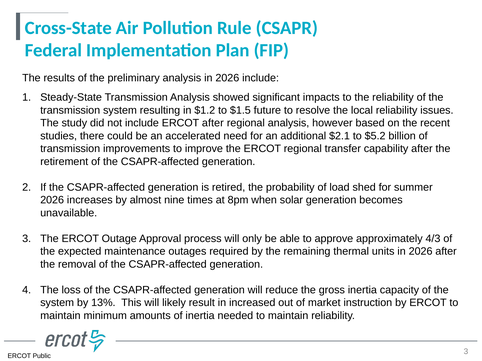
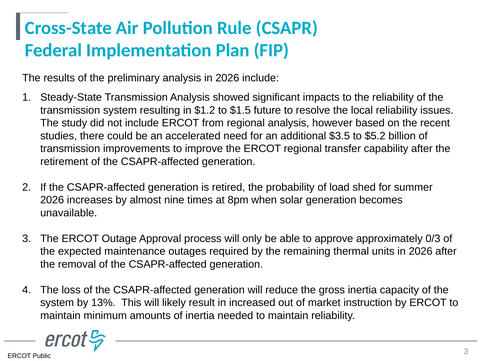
ERCOT after: after -> from (213, 123)
$2.1: $2.1 -> $3.5 (339, 136)
4/3: 4/3 -> 0/3 (433, 239)
